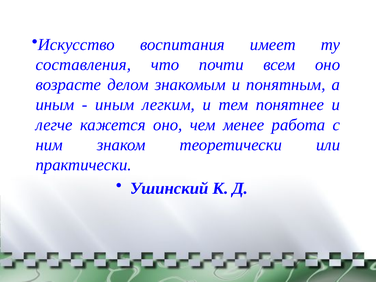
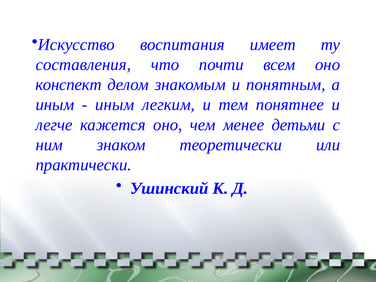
возрасте: возрасте -> конспект (68, 85)
работа: работа -> детьми (298, 125)
